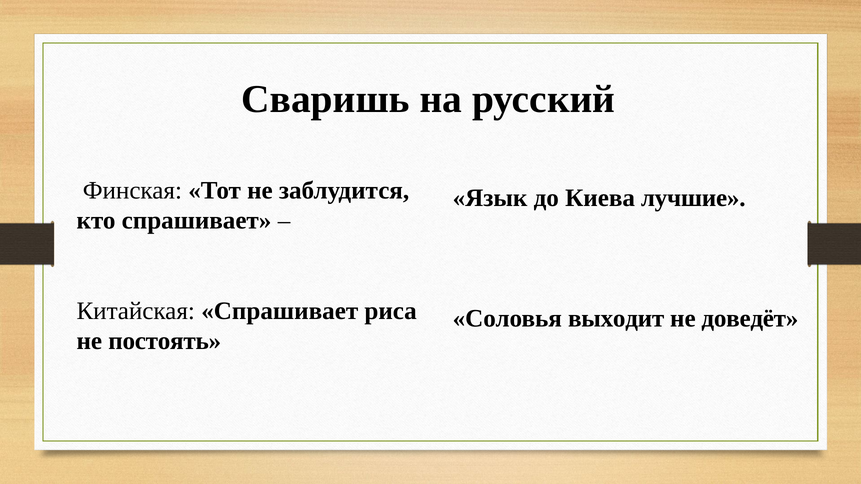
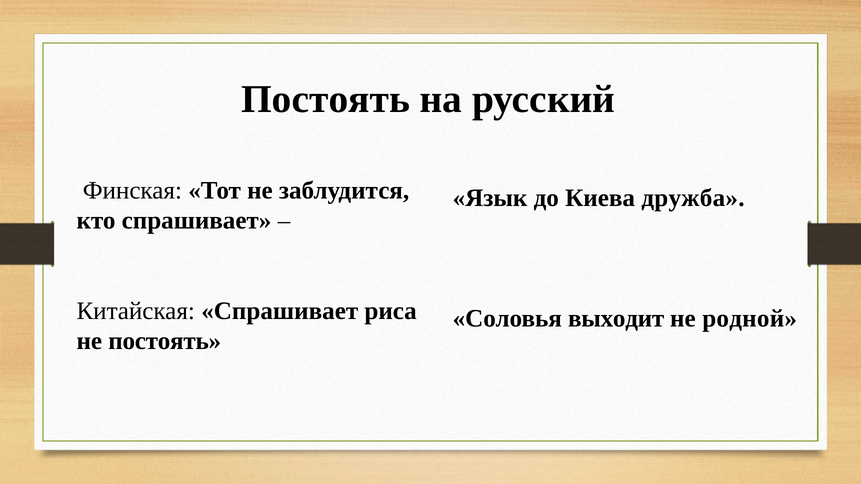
Сваришь: Сваришь -> Постоять (326, 99)
лучшие: лучшие -> дружба (693, 198)
доведёт: доведёт -> родной (750, 319)
